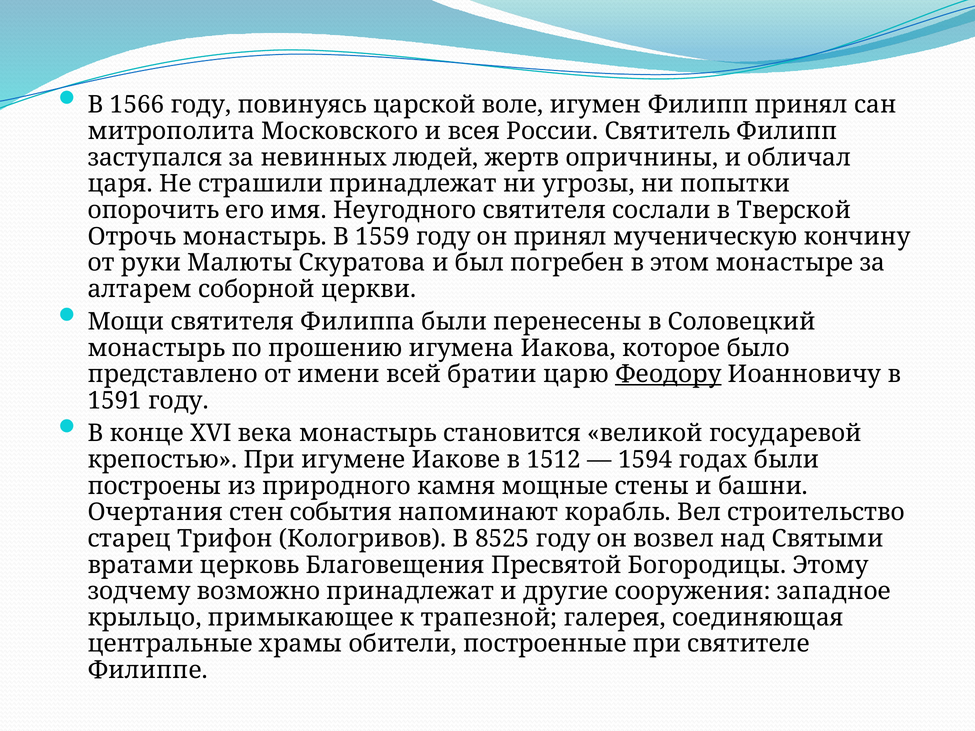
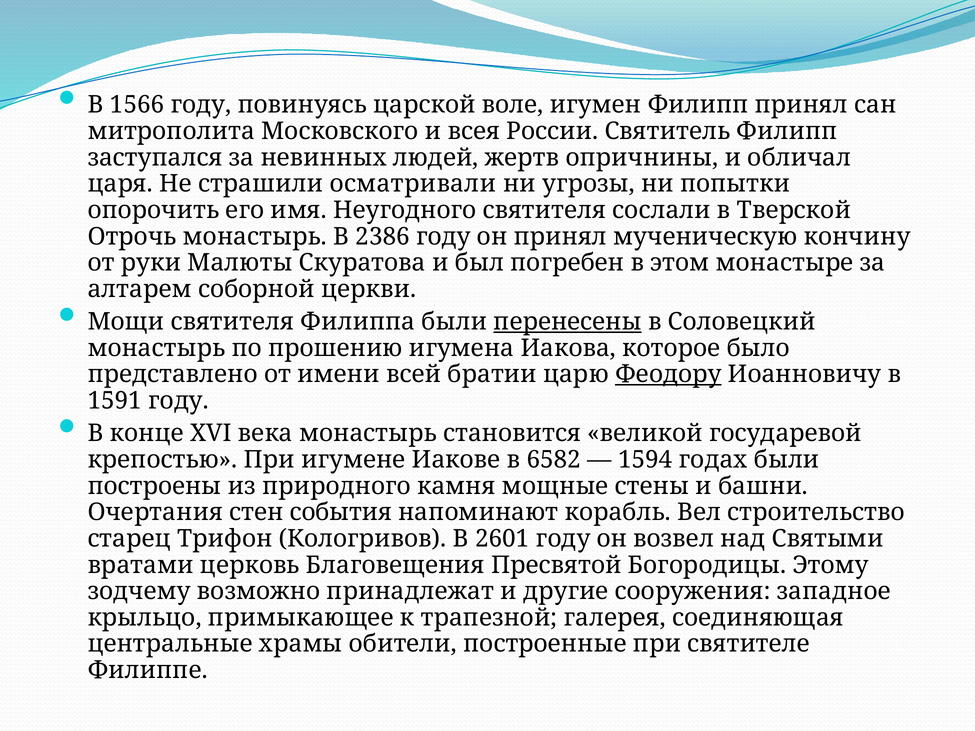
страшили принадлежат: принадлежат -> осматривали (413, 184)
1559: 1559 -> 2386 (383, 237)
перенесены underline: none -> present (568, 322)
1512: 1512 -> 6582 (554, 460)
8525: 8525 -> 2601 (502, 539)
